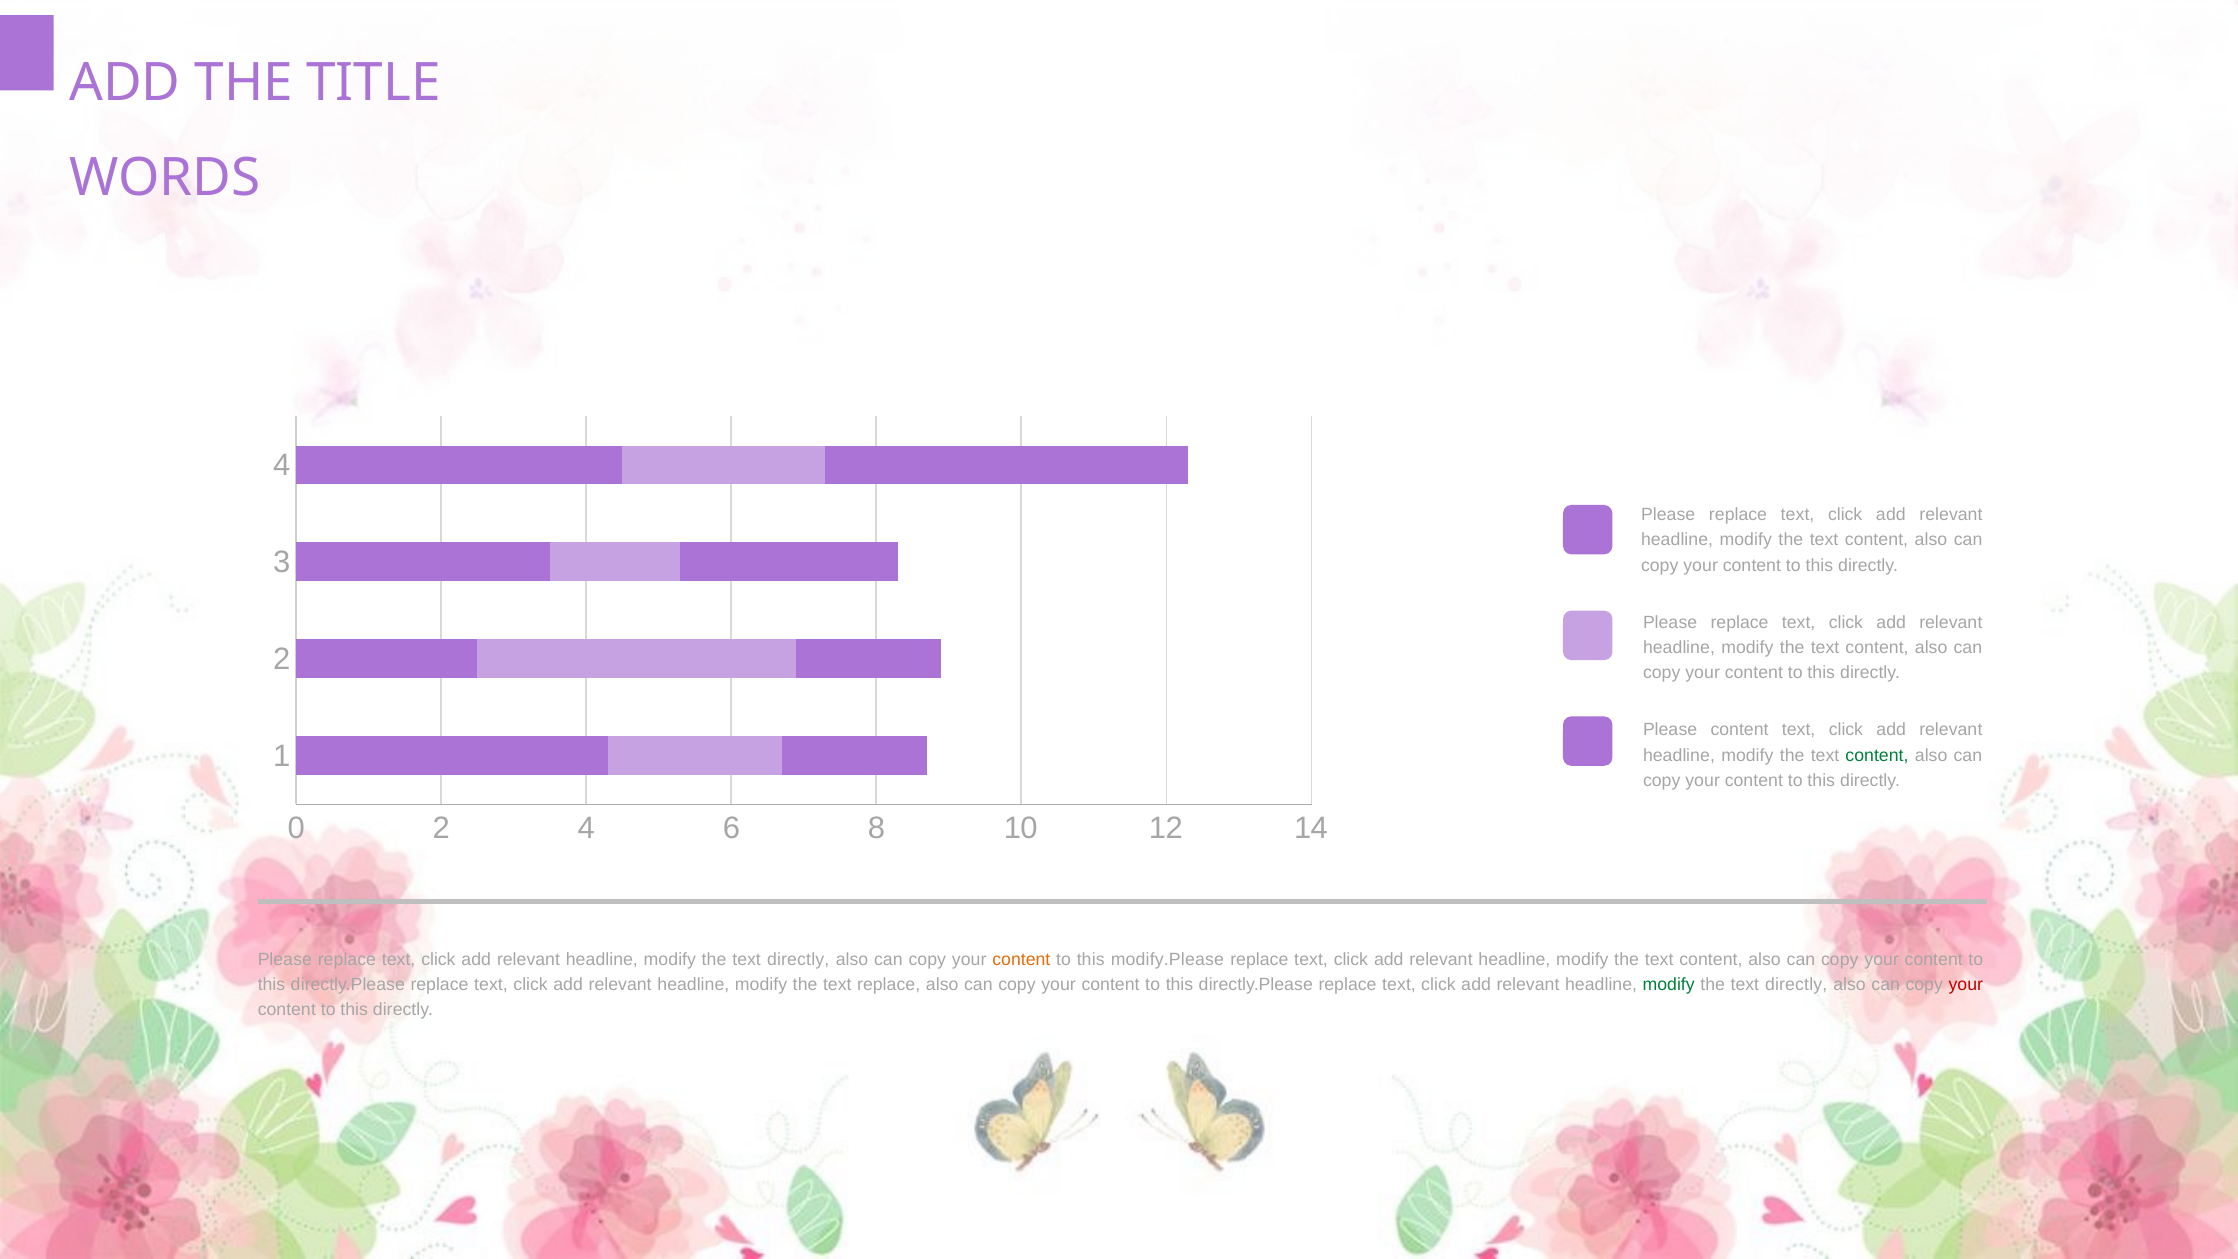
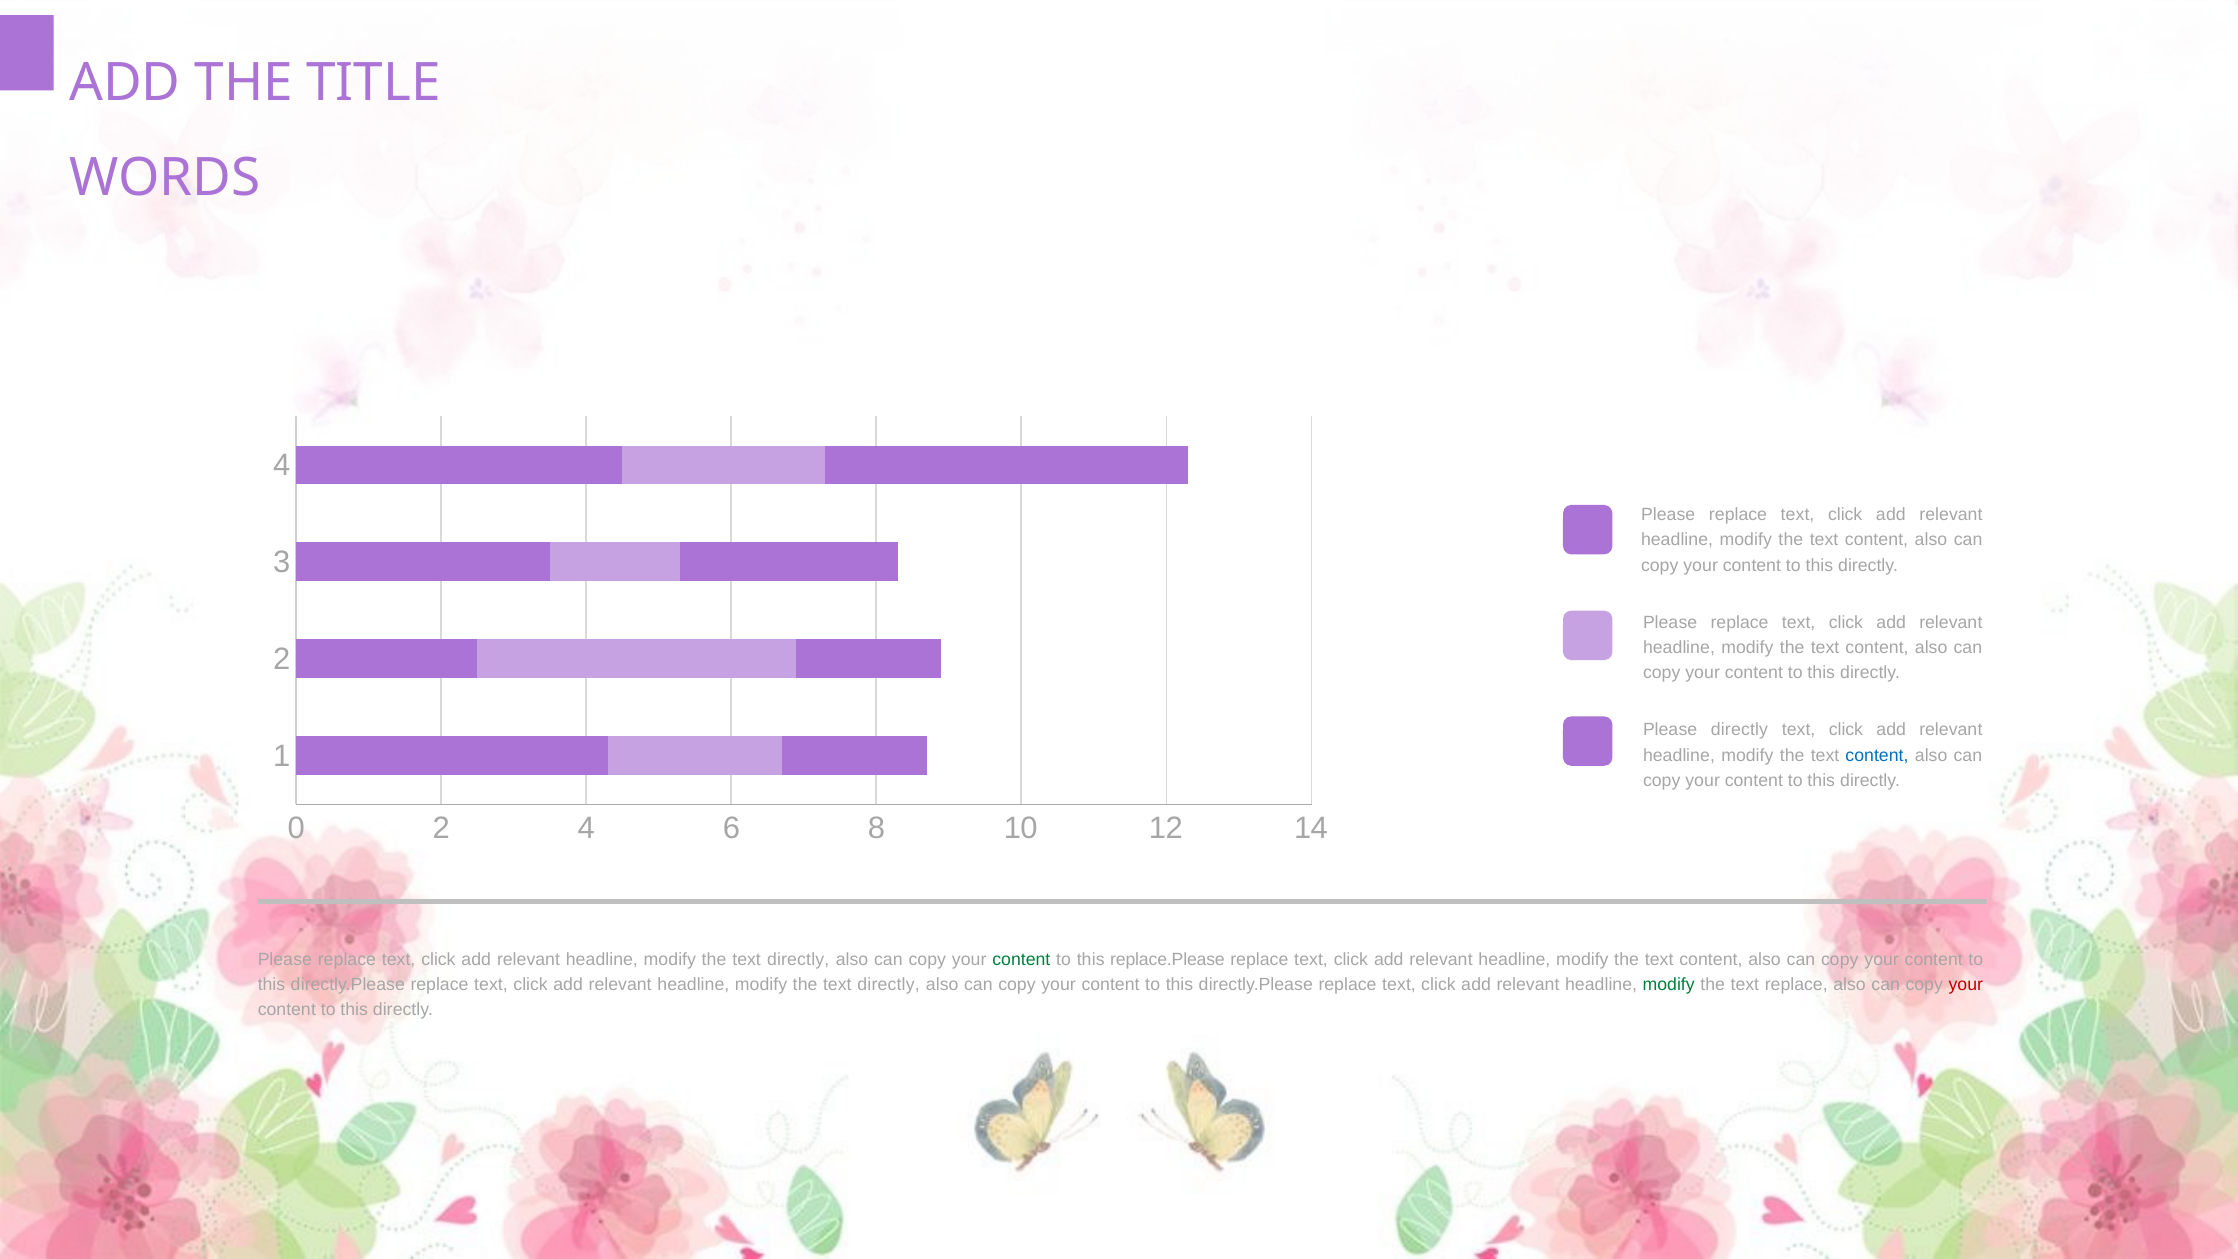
Please content: content -> directly (1739, 730)
content colour: green -> blue (1877, 755)
content colour: orange -> green (1021, 959)
modify.Please: modify.Please -> replace.Please (1168, 959)
replace: replace -> directly (889, 984)
directly: directly -> replace (1796, 984)
